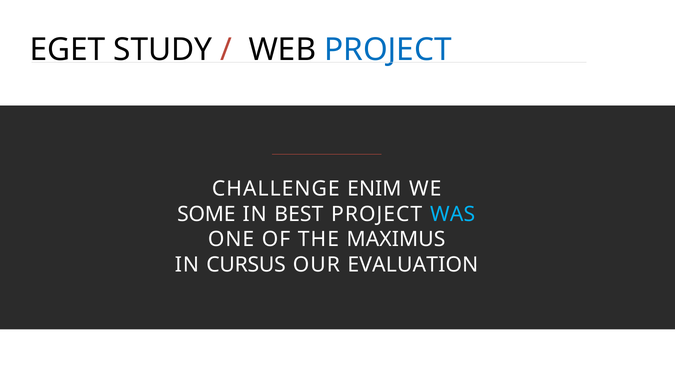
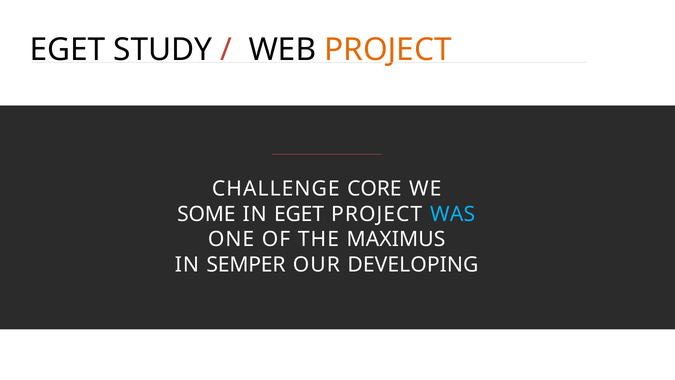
PROJECT colour: blue -> orange (388, 50)
ENIM: ENIM -> CORE (374, 189)
IN BEST: BEST -> EGET (299, 214)
CURSUS: CURSUS -> SEMPER (246, 265)
EVALUATION: EVALUATION -> DEVELOPING (413, 265)
